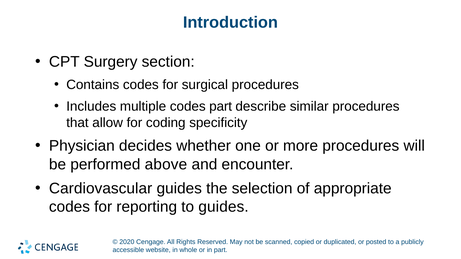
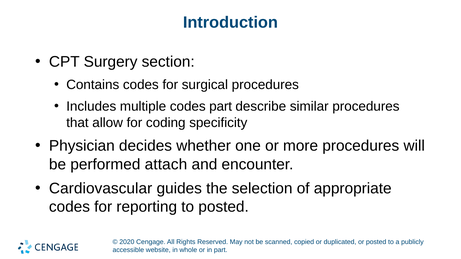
above: above -> attach (166, 164)
to guides: guides -> posted (224, 207)
